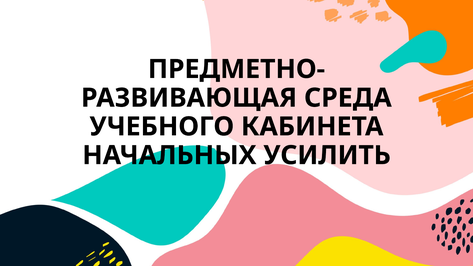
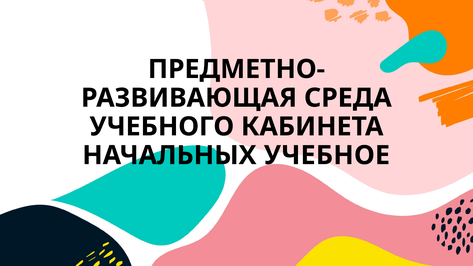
УСИЛИТЬ: УСИЛИТЬ -> УЧЕБНОЕ (327, 155)
